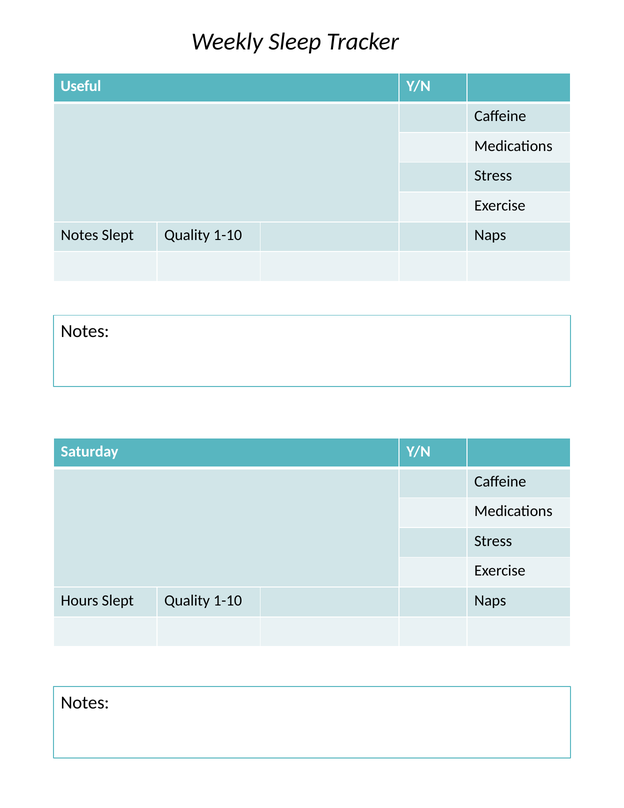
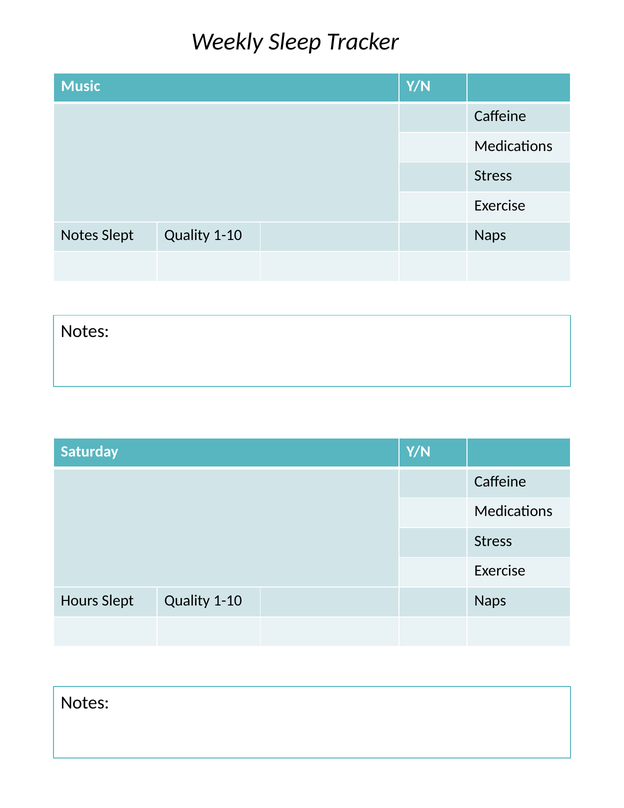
Useful: Useful -> Music (81, 86)
